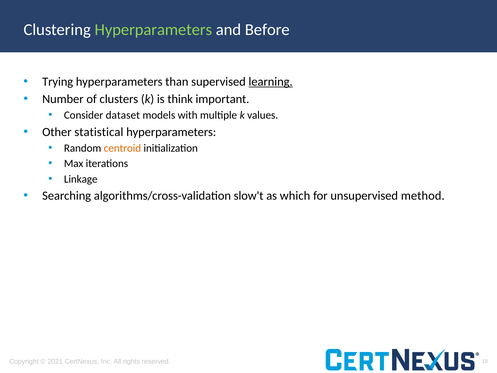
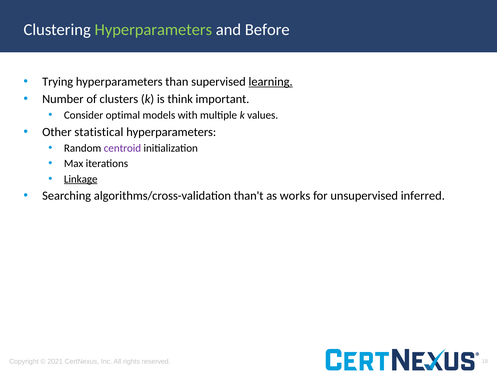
dataset: dataset -> optimal (123, 115)
centroid colour: orange -> purple (122, 148)
Linkage underline: none -> present (81, 179)
slow't: slow't -> than't (249, 196)
which: which -> works (295, 196)
method: method -> inferred (423, 196)
